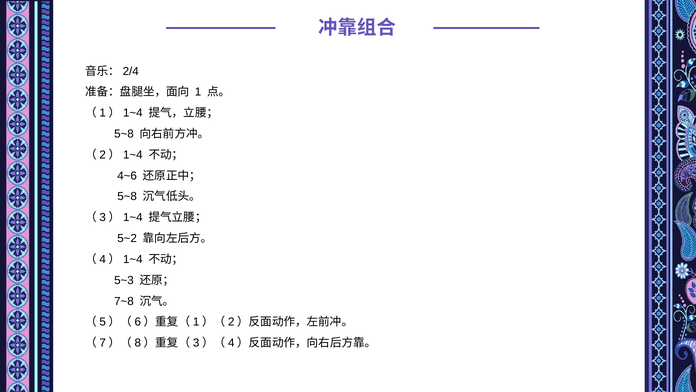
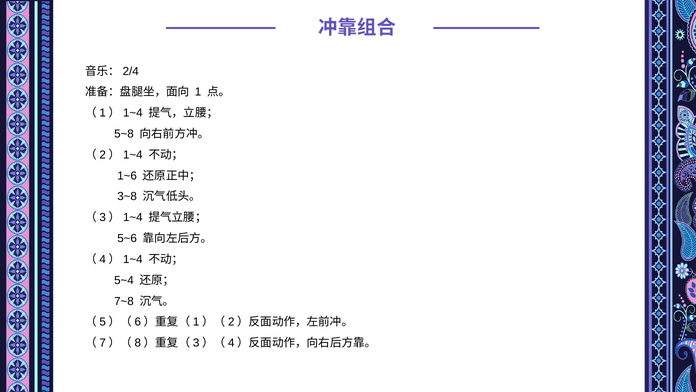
4~6: 4~6 -> 1~6 (127, 176)
5~8: 5~8 -> 3~8 (127, 196)
5~2: 5~2 -> 5~6 (127, 238)
5~3: 5~3 -> 5~4 (124, 280)
